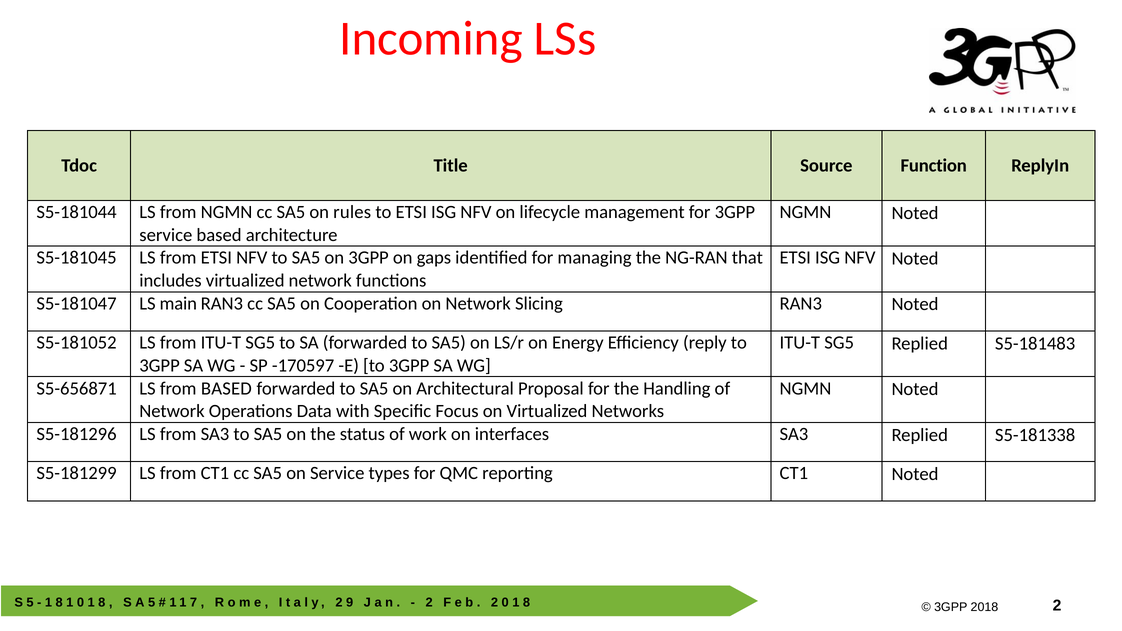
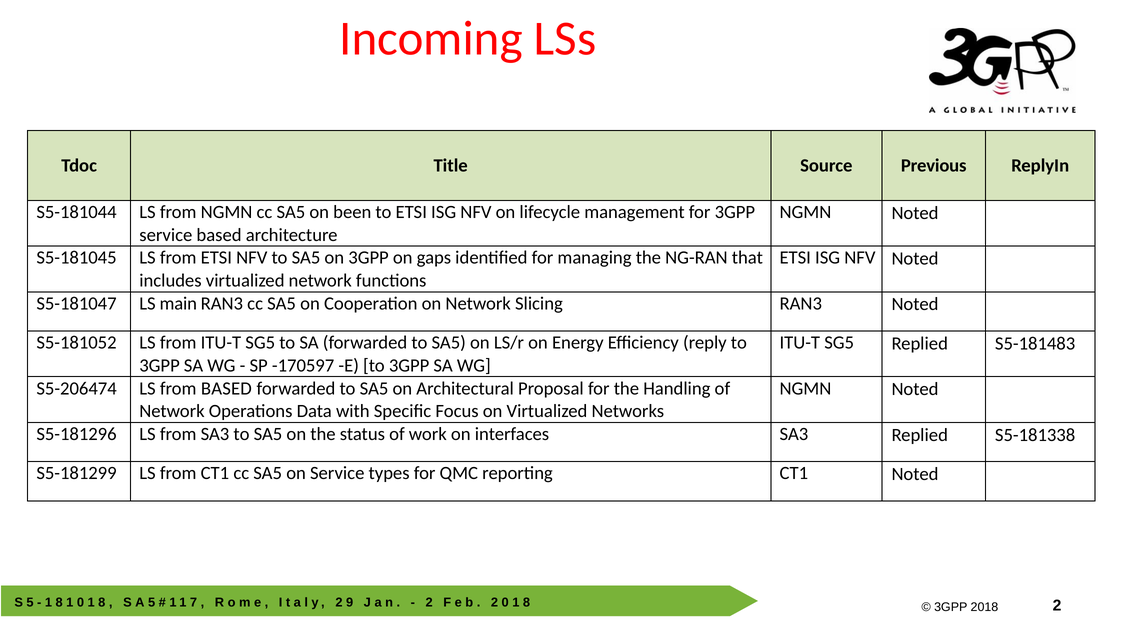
Function: Function -> Previous (934, 166)
rules: rules -> been (352, 212)
S5-656871: S5-656871 -> S5-206474 (77, 388)
